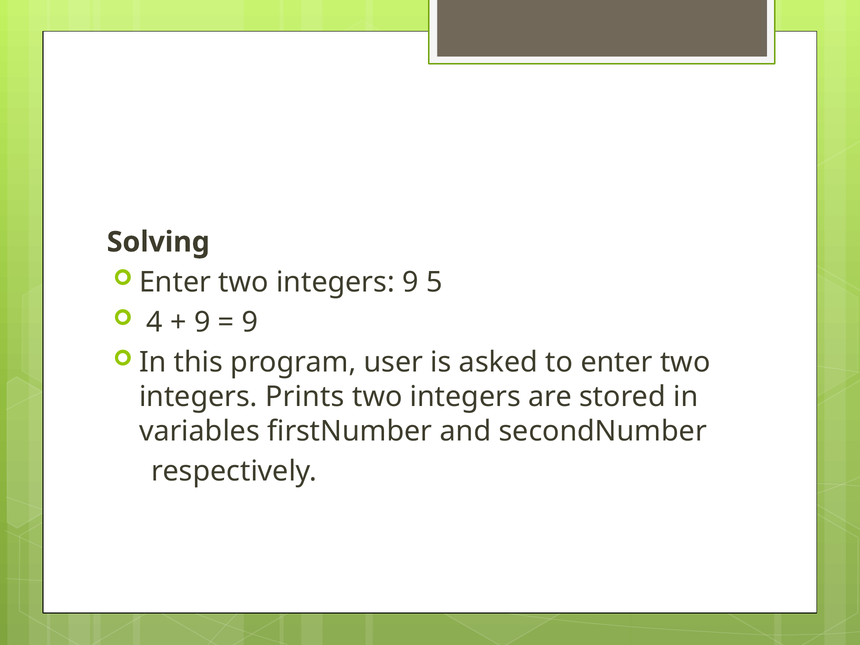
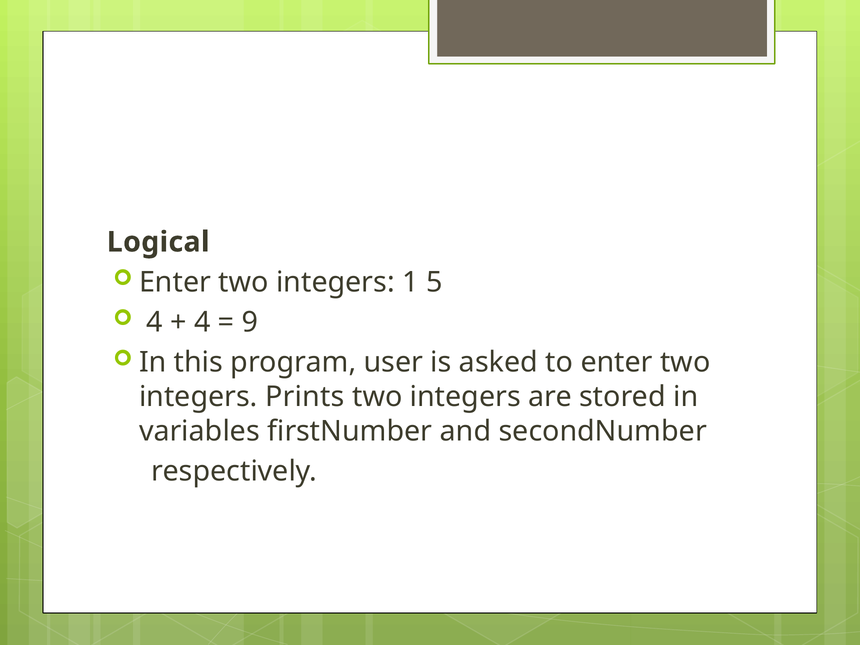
Solving: Solving -> Logical (158, 242)
integers 9: 9 -> 1 (410, 282)
9: 9 -> 4 (202, 322)
